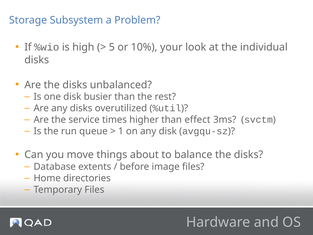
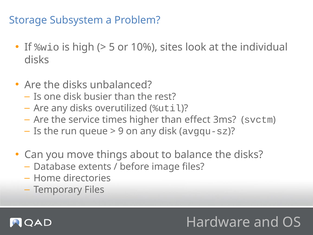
your: your -> sites (171, 47)
1: 1 -> 9 (121, 131)
